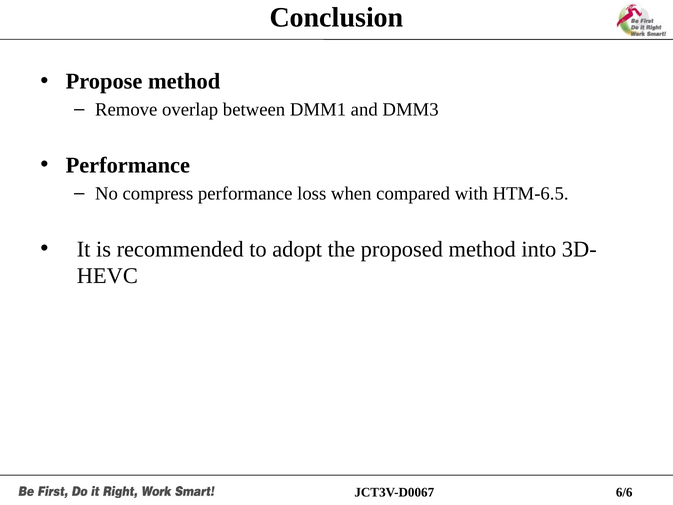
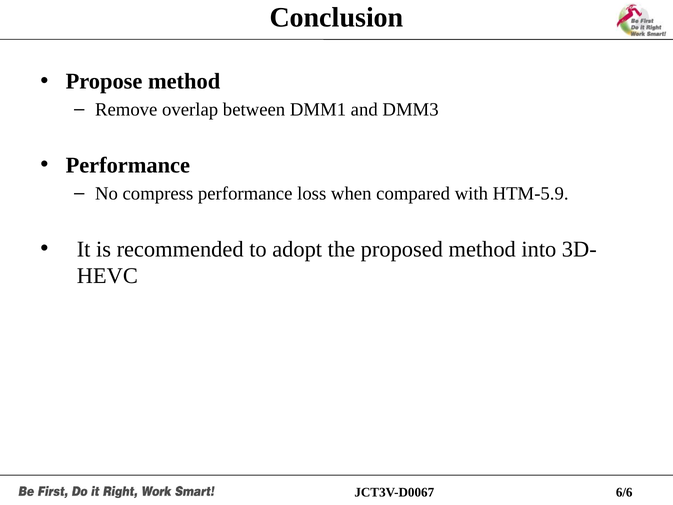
HTM-6.5: HTM-6.5 -> HTM-5.9 (531, 193)
